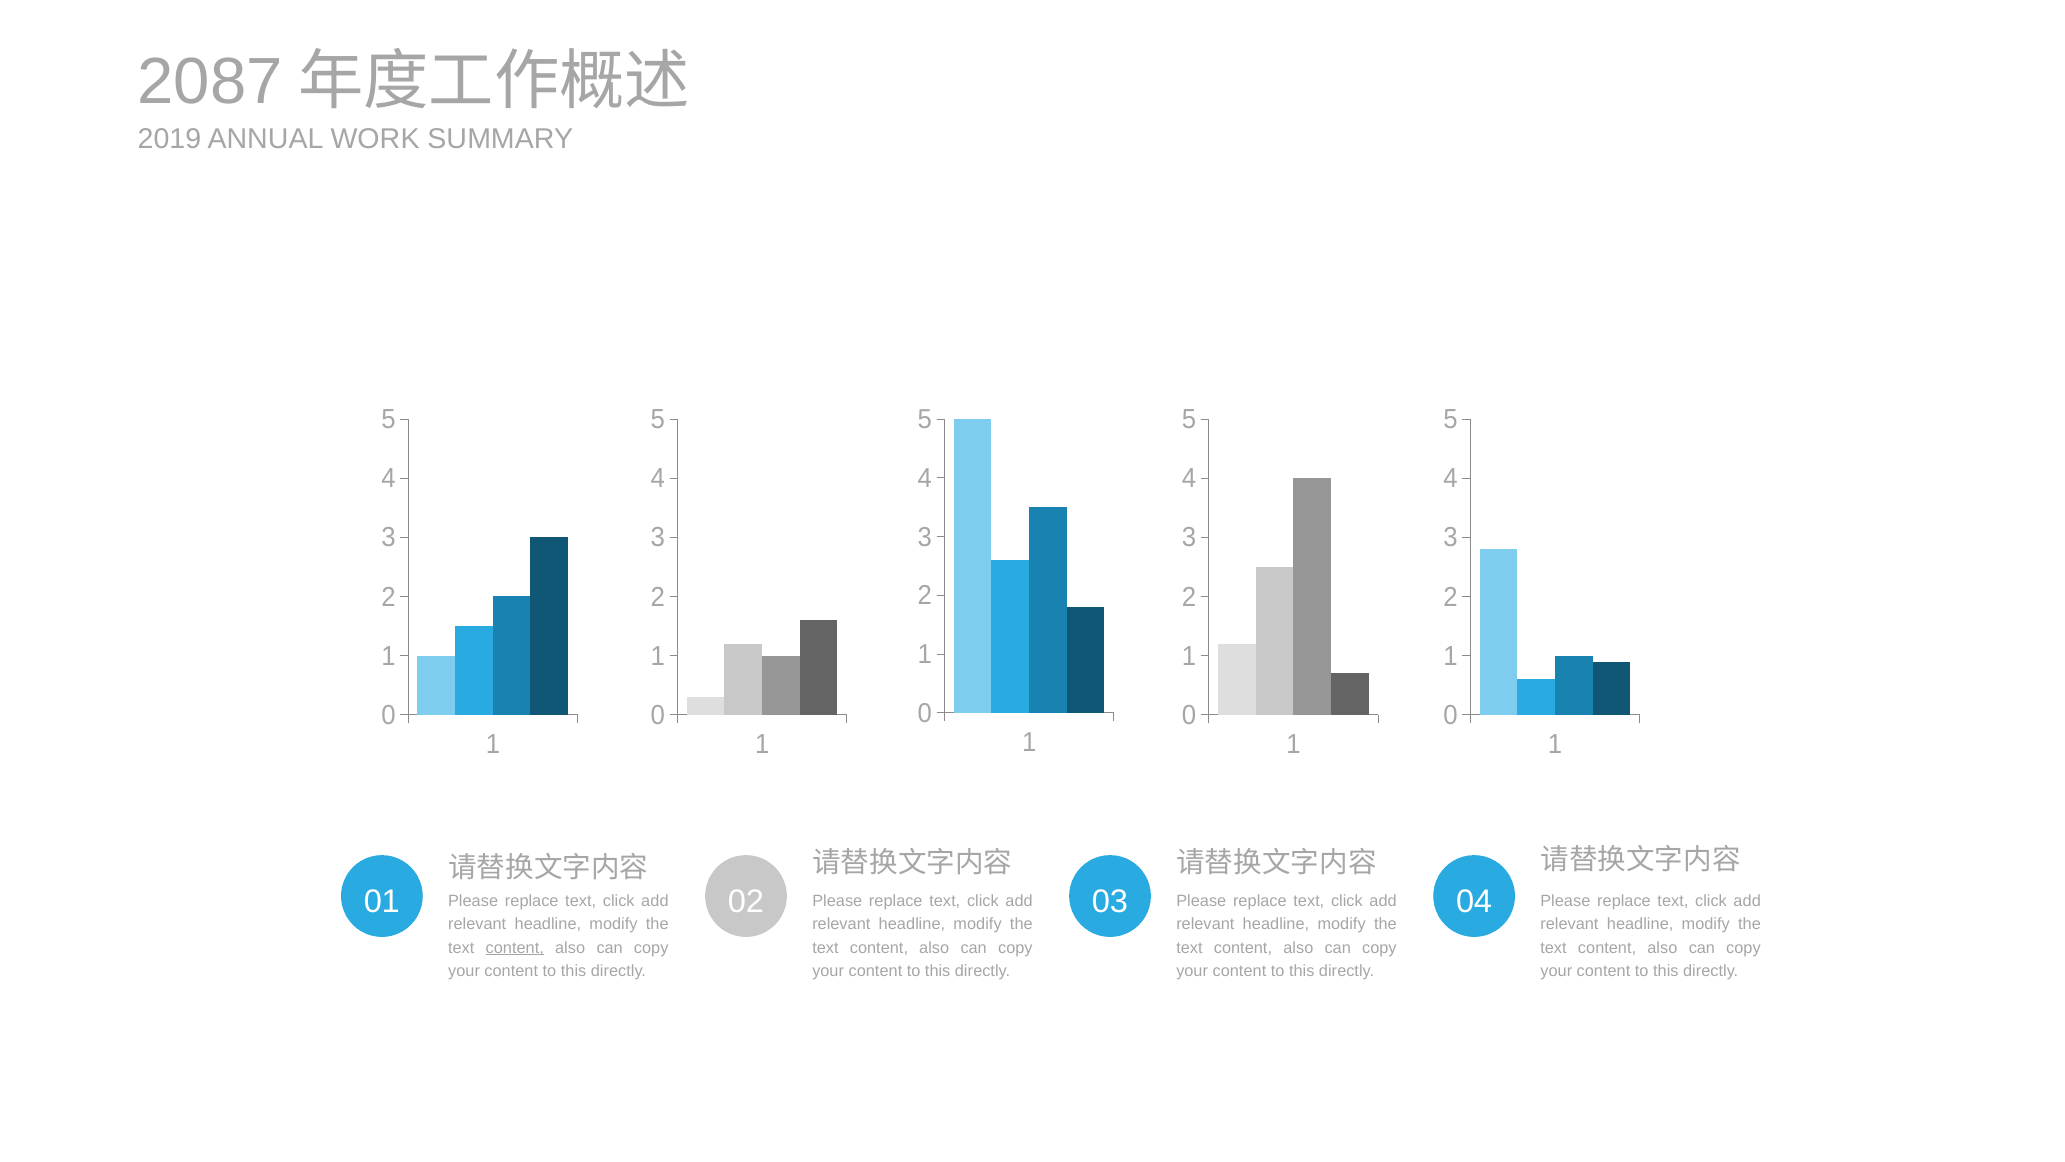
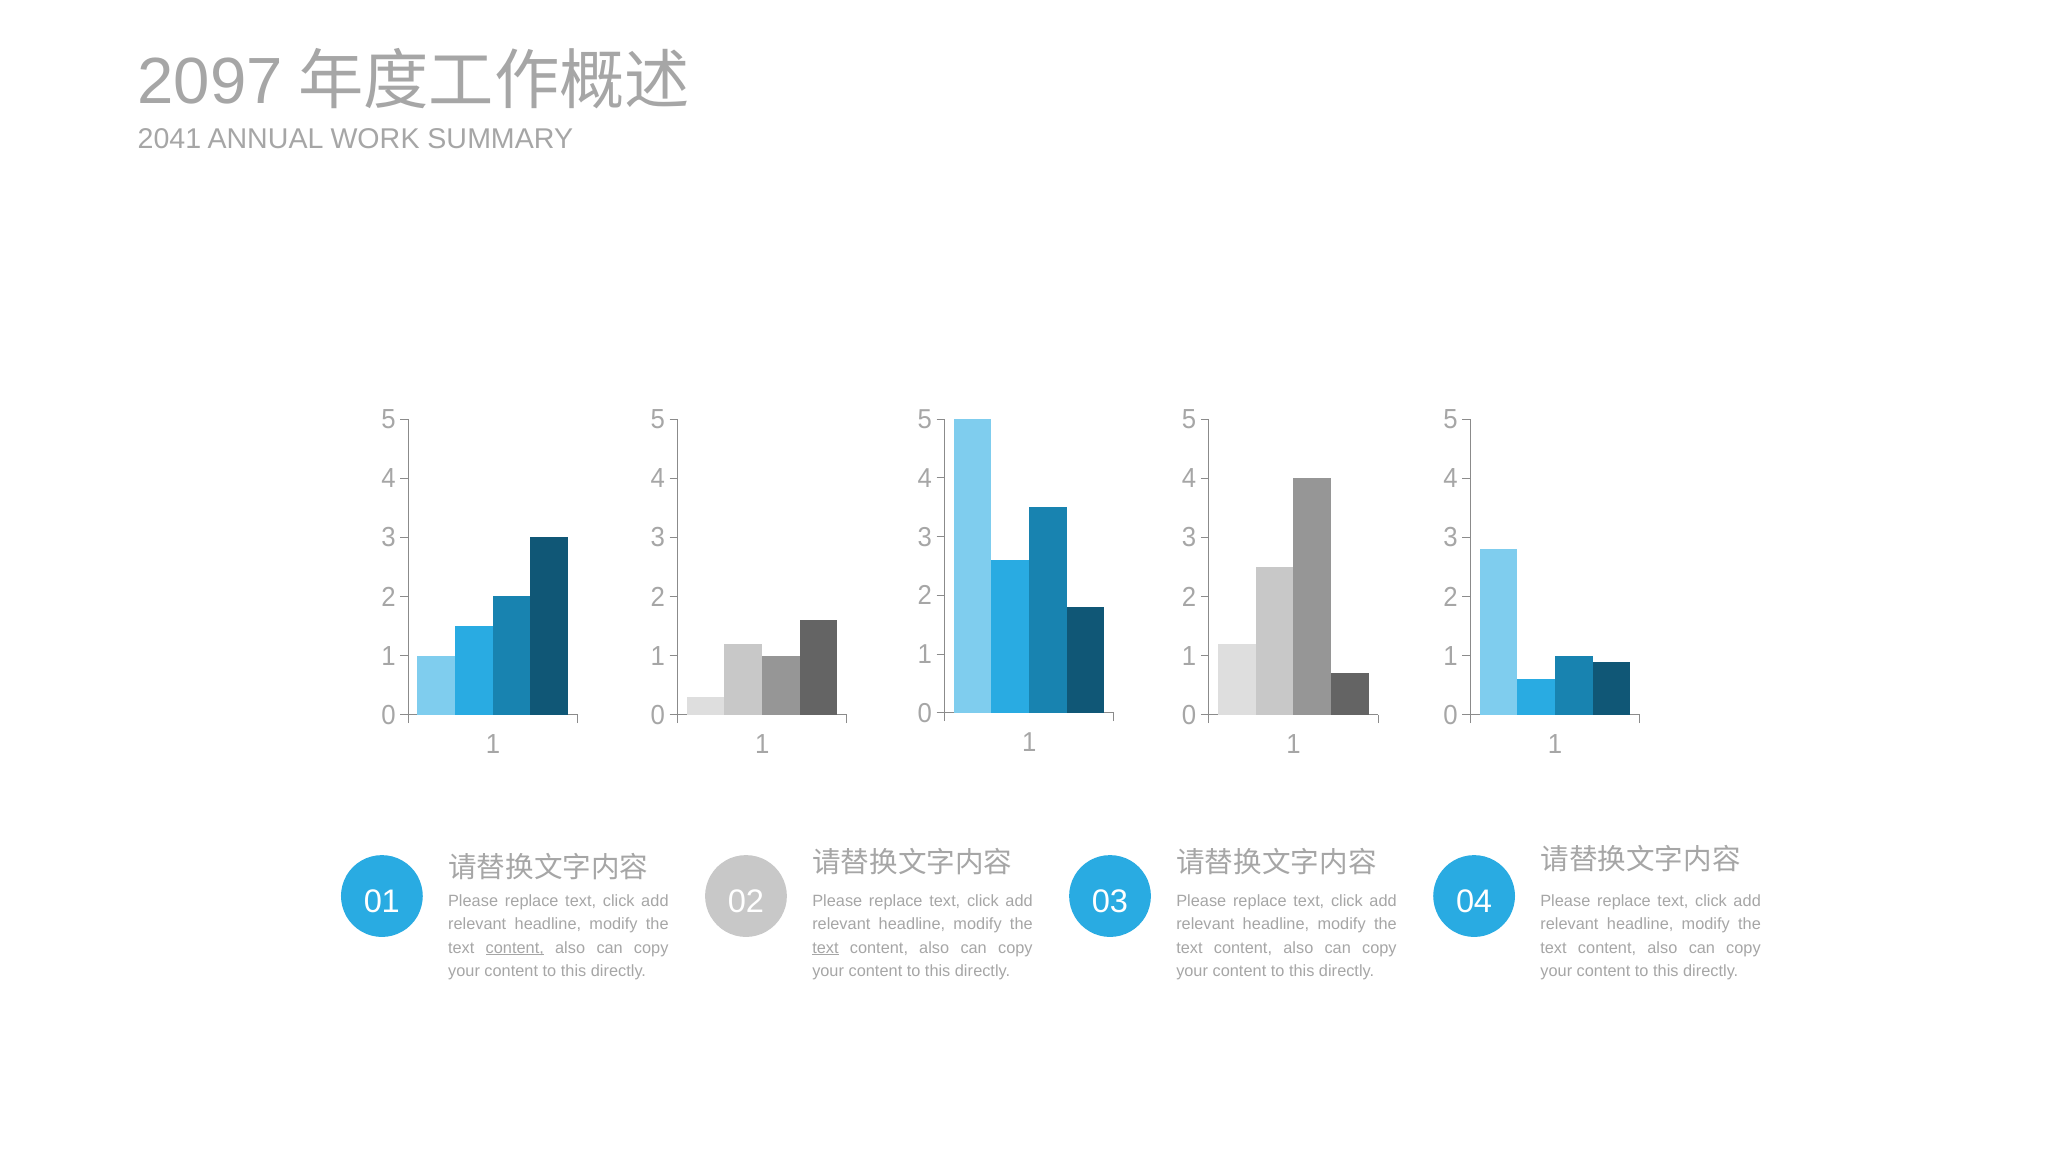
2087: 2087 -> 2097 (210, 82)
2019: 2019 -> 2041 (169, 139)
text underline: none -> present (825, 948)
